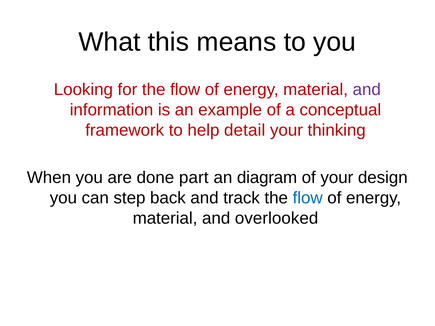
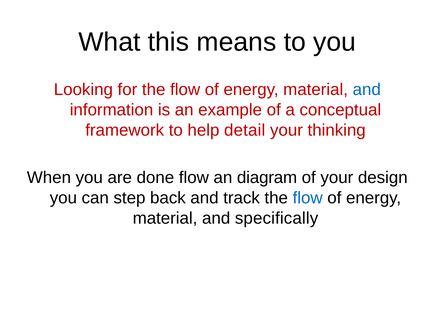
and colour: purple -> blue (367, 90)
done part: part -> flow (194, 178)
overlooked: overlooked -> specifically (277, 218)
